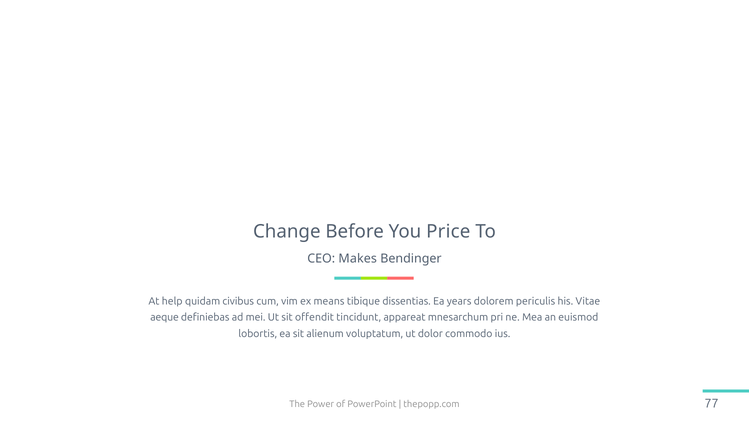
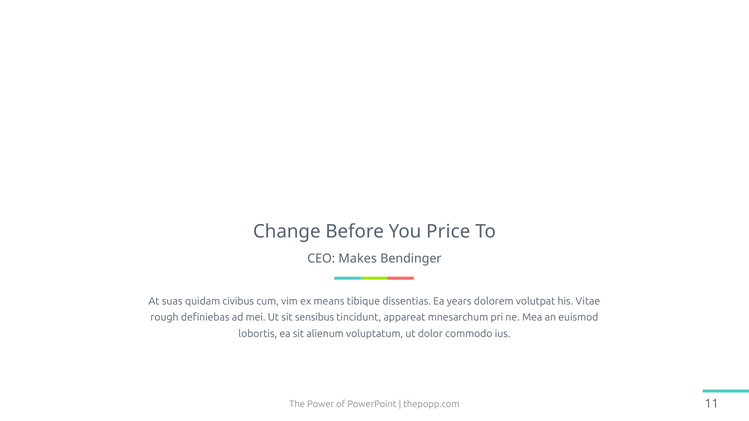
help: help -> suas (172, 301)
periculis: periculis -> volutpat (536, 301)
aeque: aeque -> rough (164, 318)
offendit: offendit -> sensibus (315, 318)
77: 77 -> 11 (712, 404)
